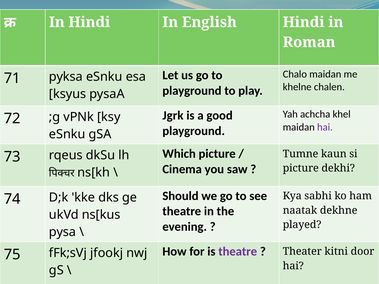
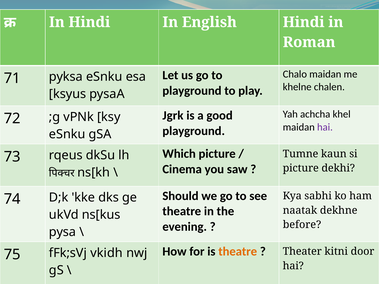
played: played -> before (302, 225)
theatre colour: purple -> orange (238, 252)
jfookj: jfookj -> vkidh (107, 253)
